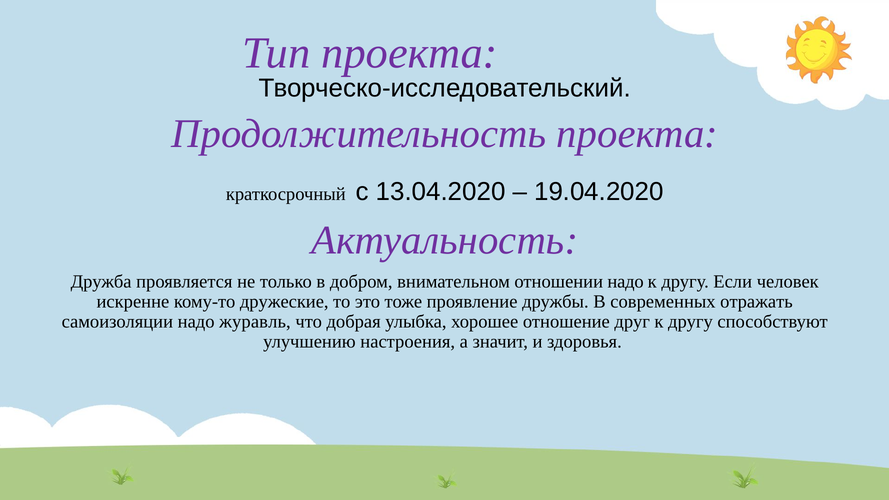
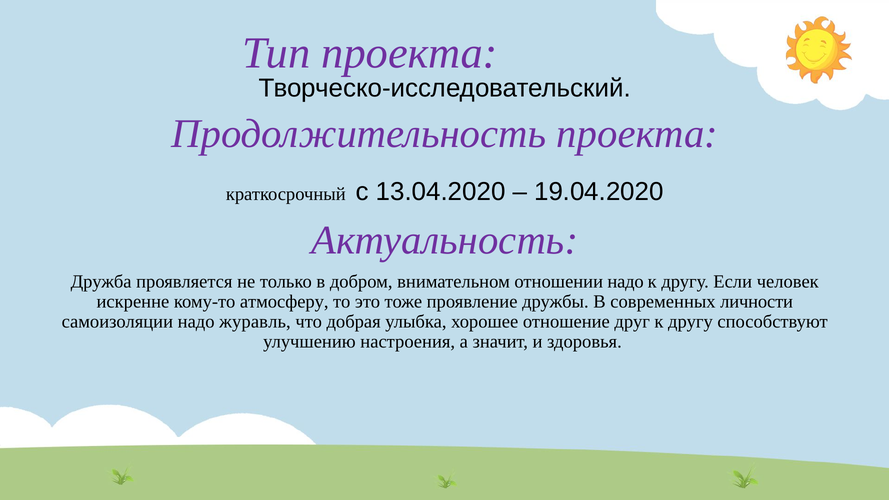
дружеские: дружеские -> атмосферу (284, 302)
отражать: отражать -> личности (757, 302)
